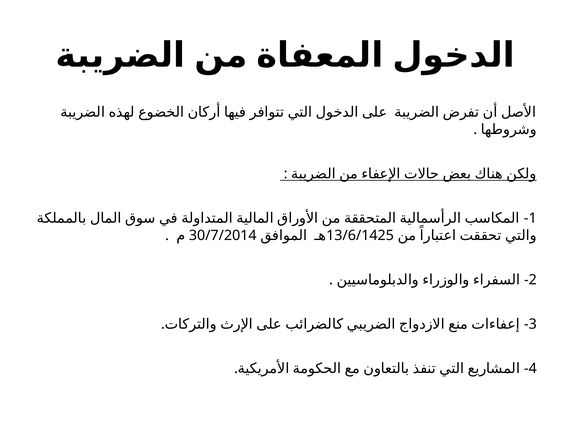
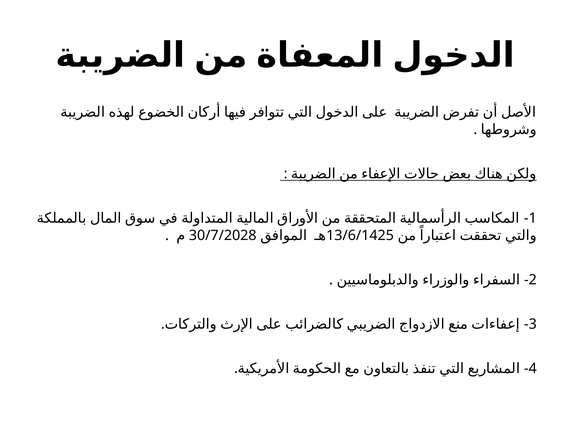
30/7/2014: 30/7/2014 -> 30/7/2028 (223, 235)
